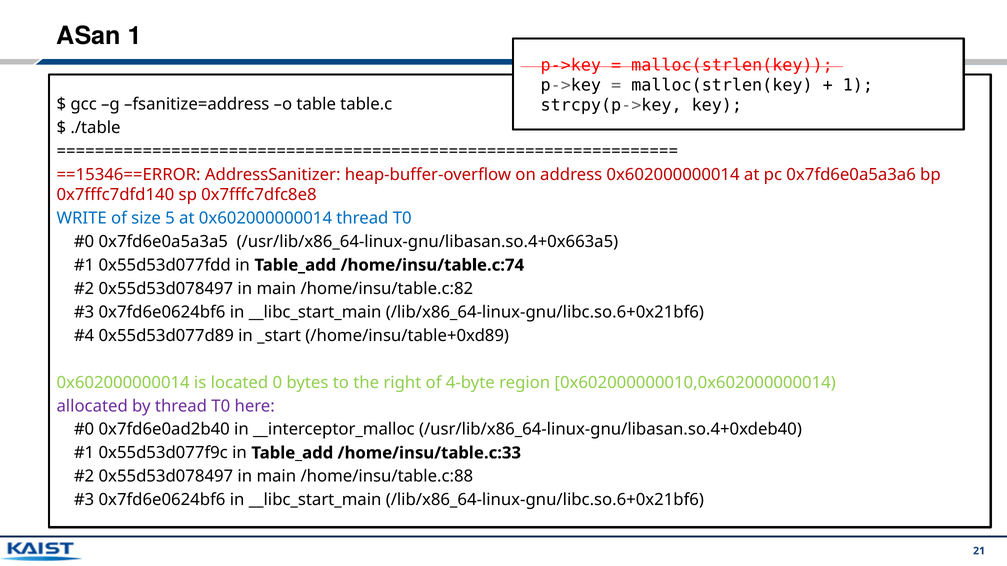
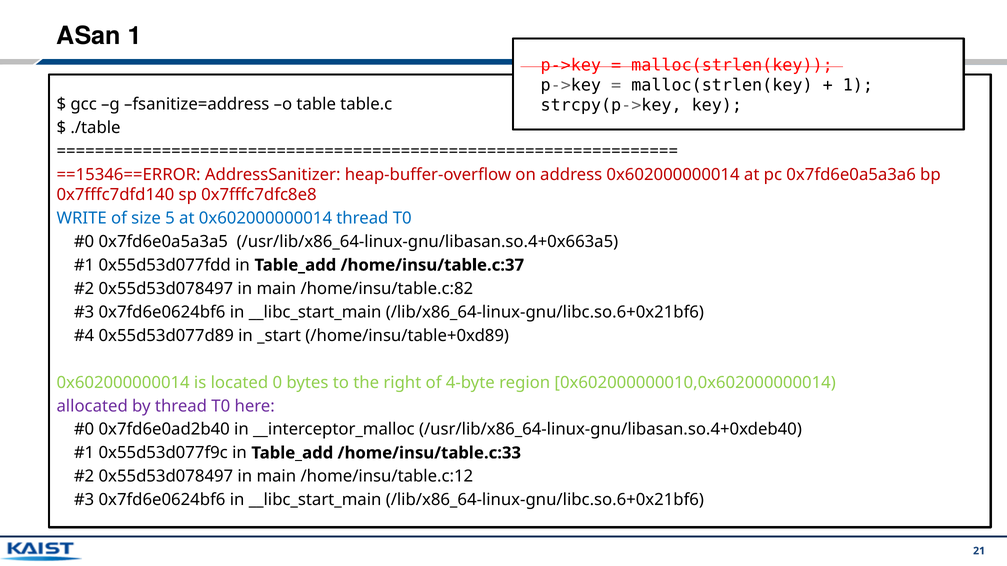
/home/insu/table.c:74: /home/insu/table.c:74 -> /home/insu/table.c:37 (432, 265)
/home/insu/table.c:88: /home/insu/table.c:88 -> /home/insu/table.c:12 (387, 477)
